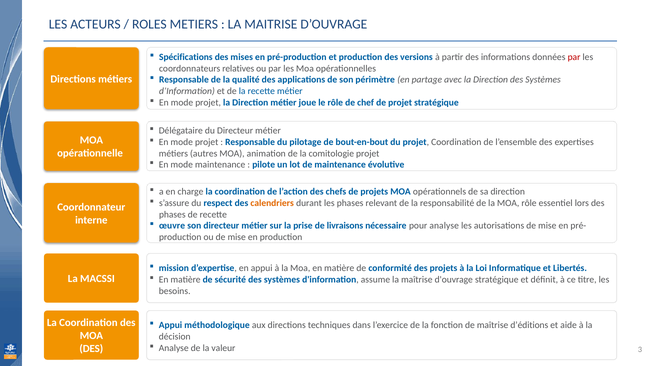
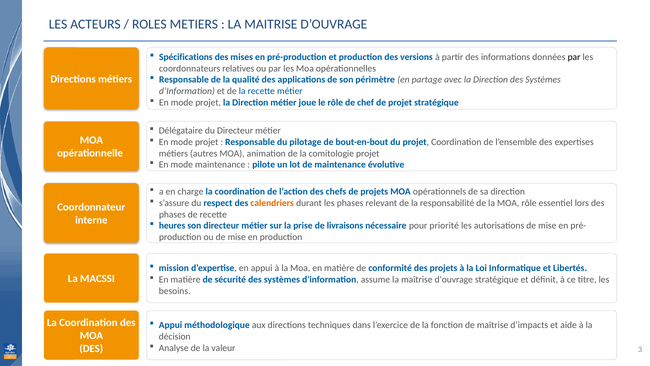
par colour: red -> black (574, 57)
œuvre: œuvre -> heures (172, 226)
pour analyse: analyse -> priorité (444, 226)
d’éditions: d’éditions -> d’impacts (529, 325)
